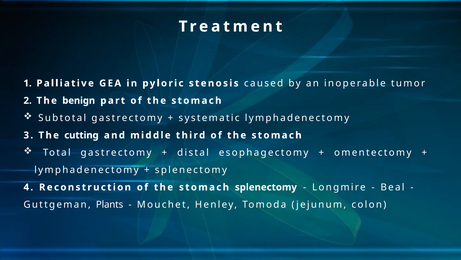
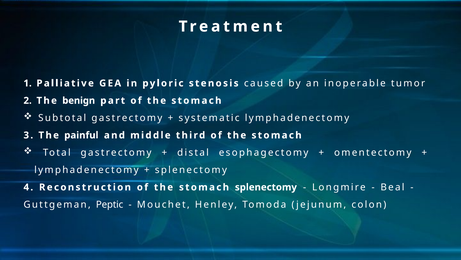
cutting: cutting -> painful (81, 135)
Plants: Plants -> Peptic (110, 204)
